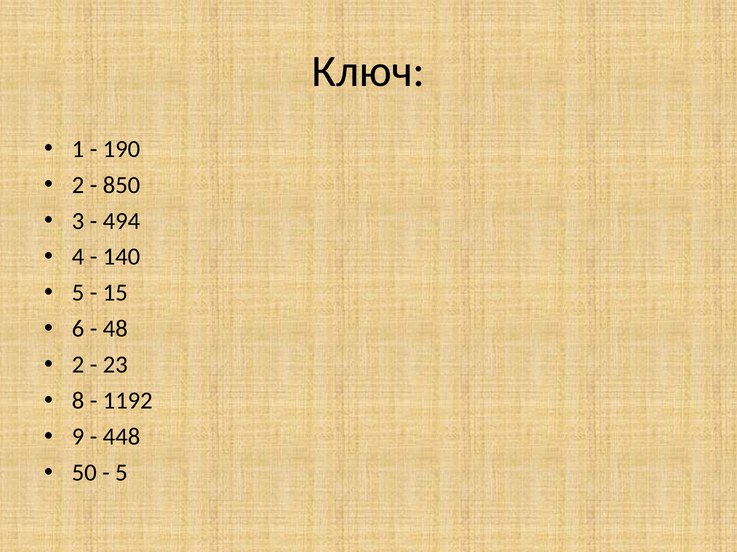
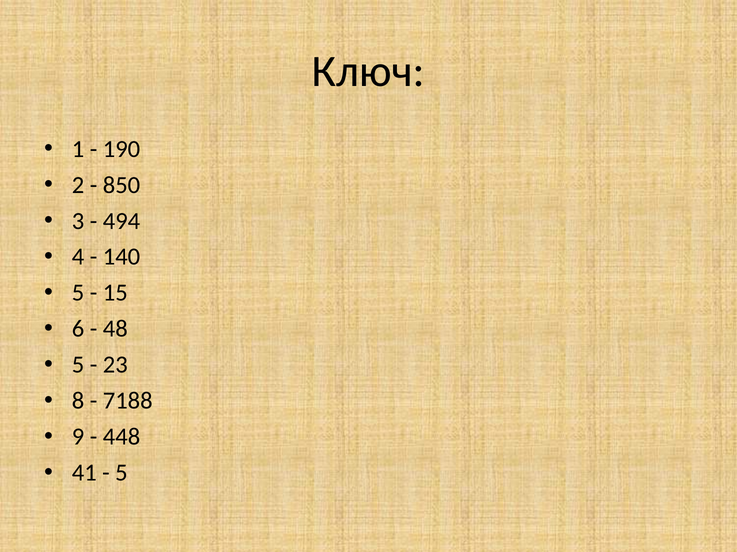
2: 2 -> 5 (78, 365)
1192: 1192 -> 7188 (128, 401)
50: 50 -> 41 (84, 473)
